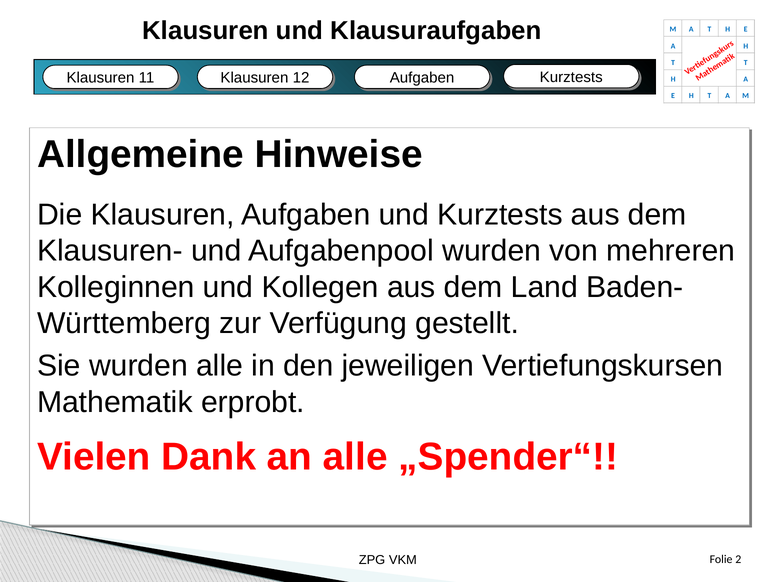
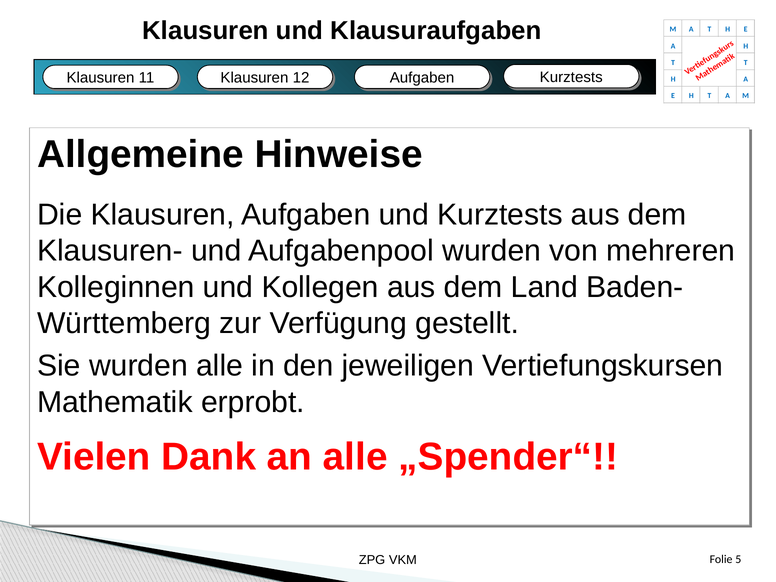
2: 2 -> 5 (738, 559)
